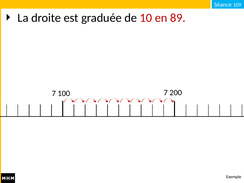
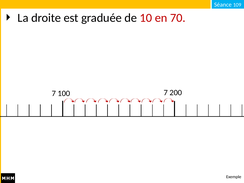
89: 89 -> 70 (178, 18)
